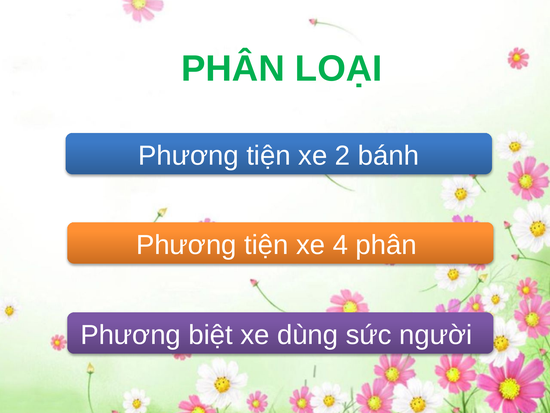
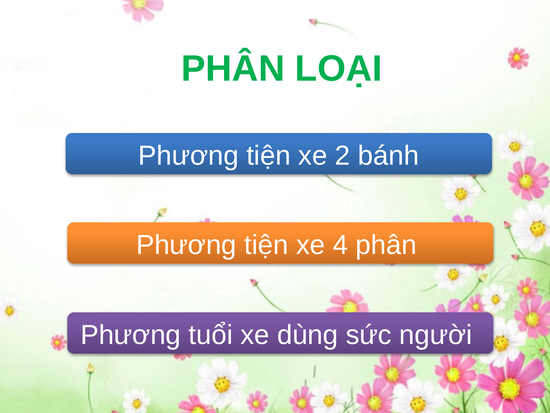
biệt: biệt -> tuổi (211, 335)
